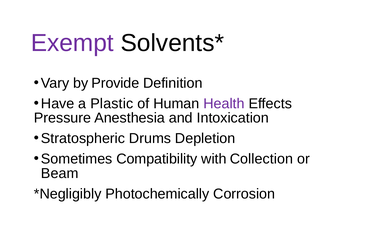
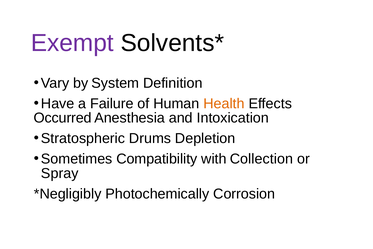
Provide: Provide -> System (115, 83)
Plastic: Plastic -> Failure (112, 103)
Health colour: purple -> orange (224, 103)
Pressure: Pressure -> Occurred (63, 118)
Beam: Beam -> Spray (60, 173)
